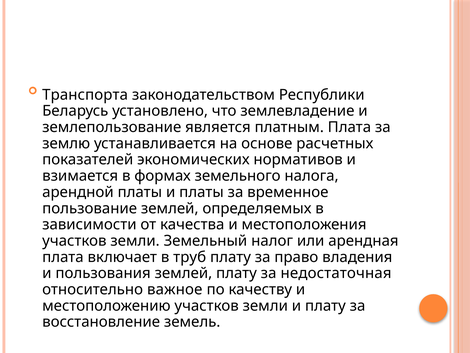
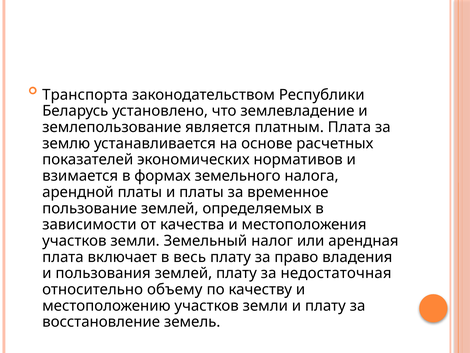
труб: труб -> весь (190, 257)
важное: важное -> объему (175, 289)
